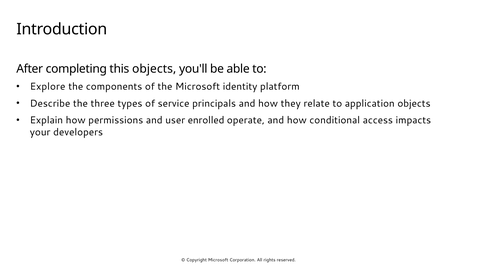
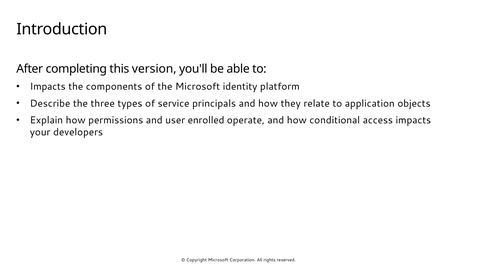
this objects: objects -> version (154, 69)
Explore: Explore -> Impacts (48, 86)
